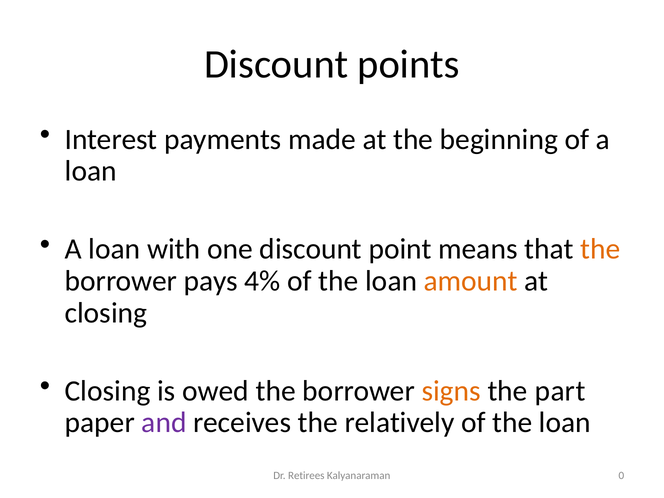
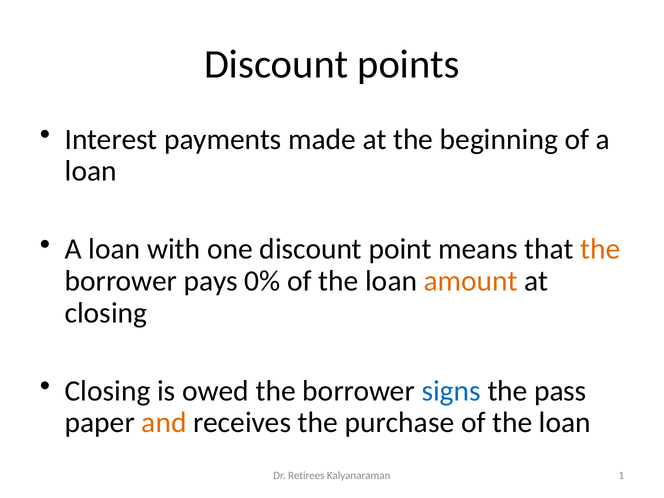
4%: 4% -> 0% (262, 281)
signs colour: orange -> blue (451, 391)
part: part -> pass (560, 391)
and colour: purple -> orange (164, 423)
relatively: relatively -> purchase (399, 423)
0: 0 -> 1 (621, 475)
